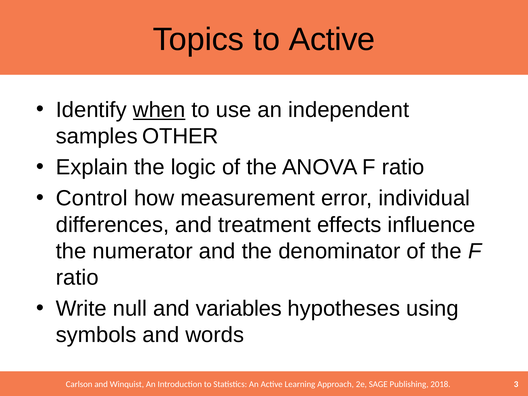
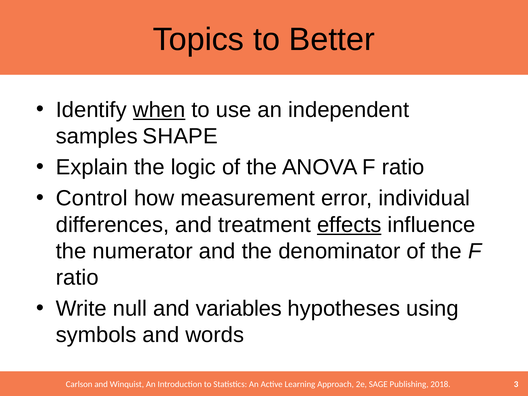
to Active: Active -> Better (332, 40)
OTHER: OTHER -> SHAPE (180, 136)
effects underline: none -> present (349, 225)
